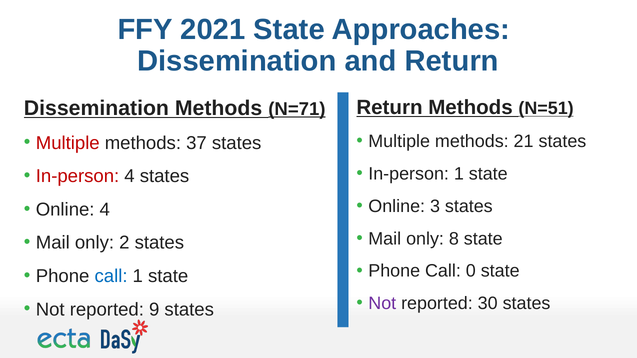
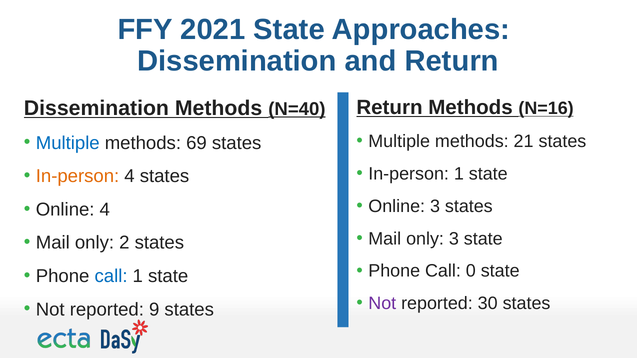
N=51: N=51 -> N=16 (546, 108)
N=71: N=71 -> N=40 (297, 109)
Multiple colour: red -> blue (68, 143)
37: 37 -> 69 (196, 143)
In-person colour: red -> orange (78, 176)
only 8: 8 -> 3 (454, 239)
